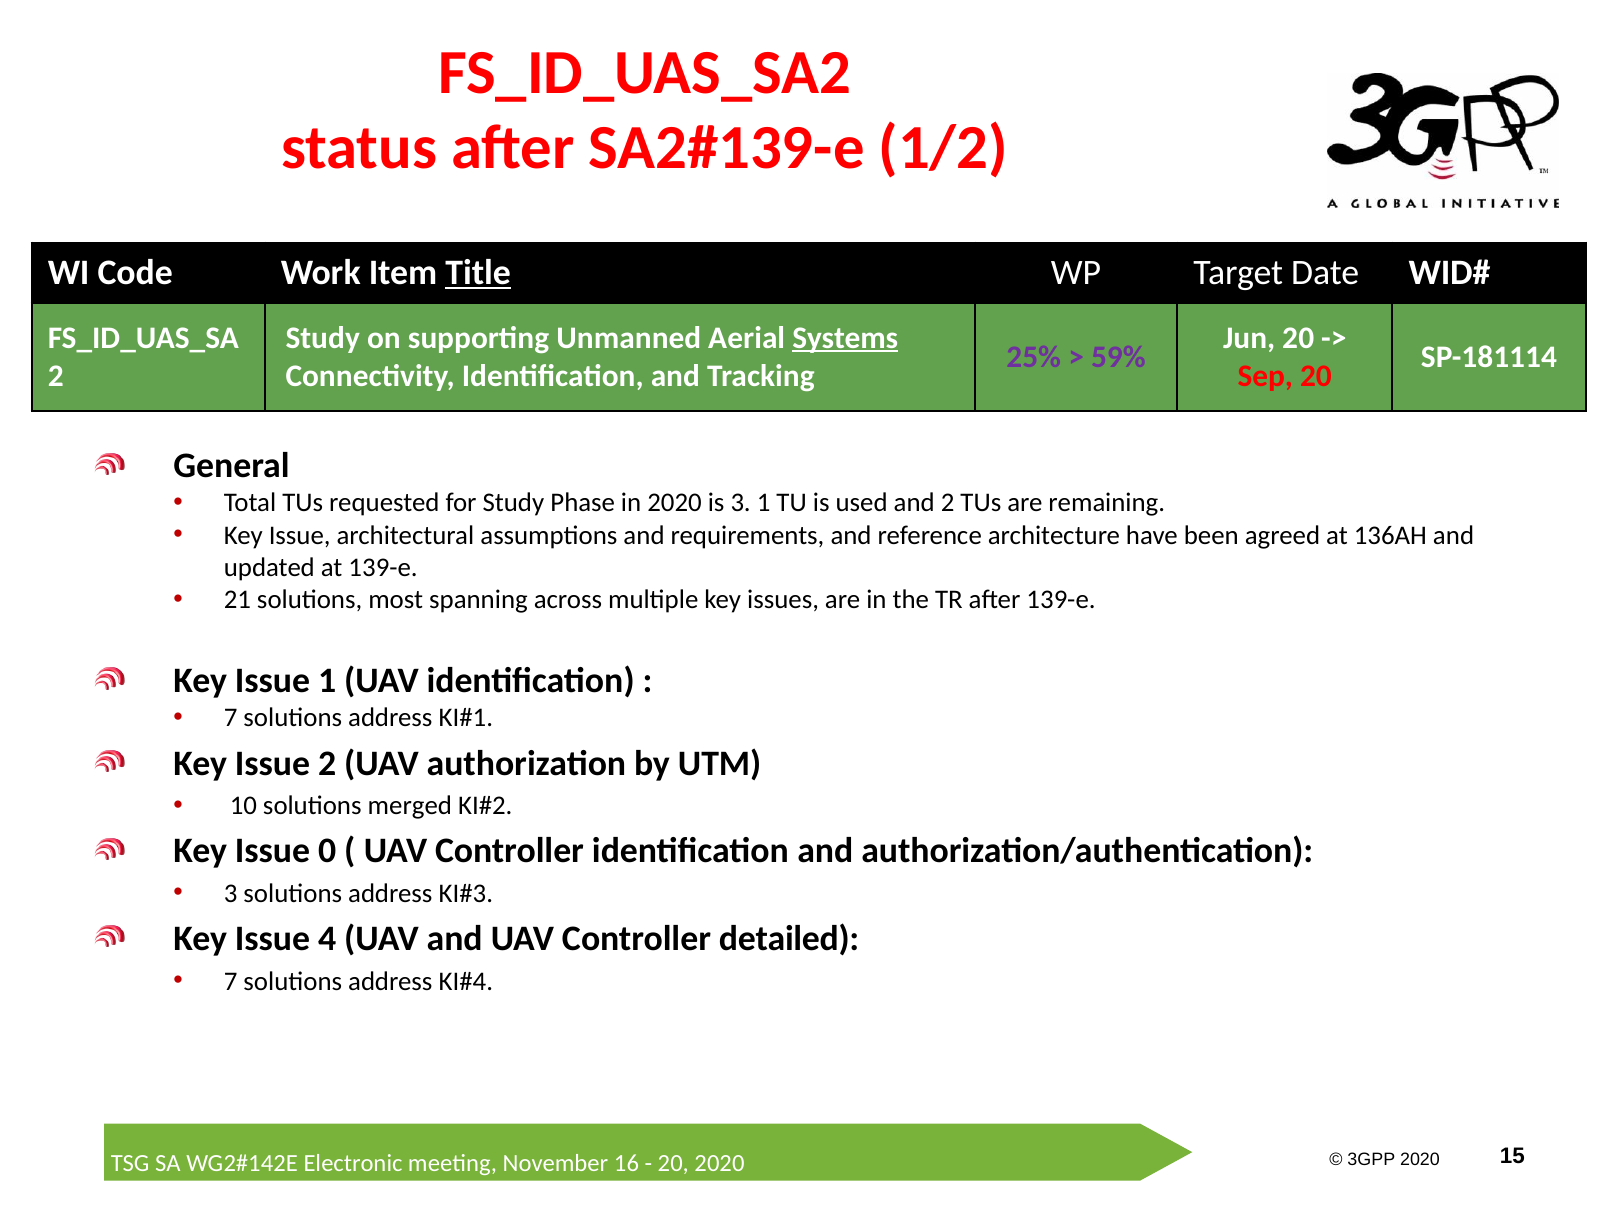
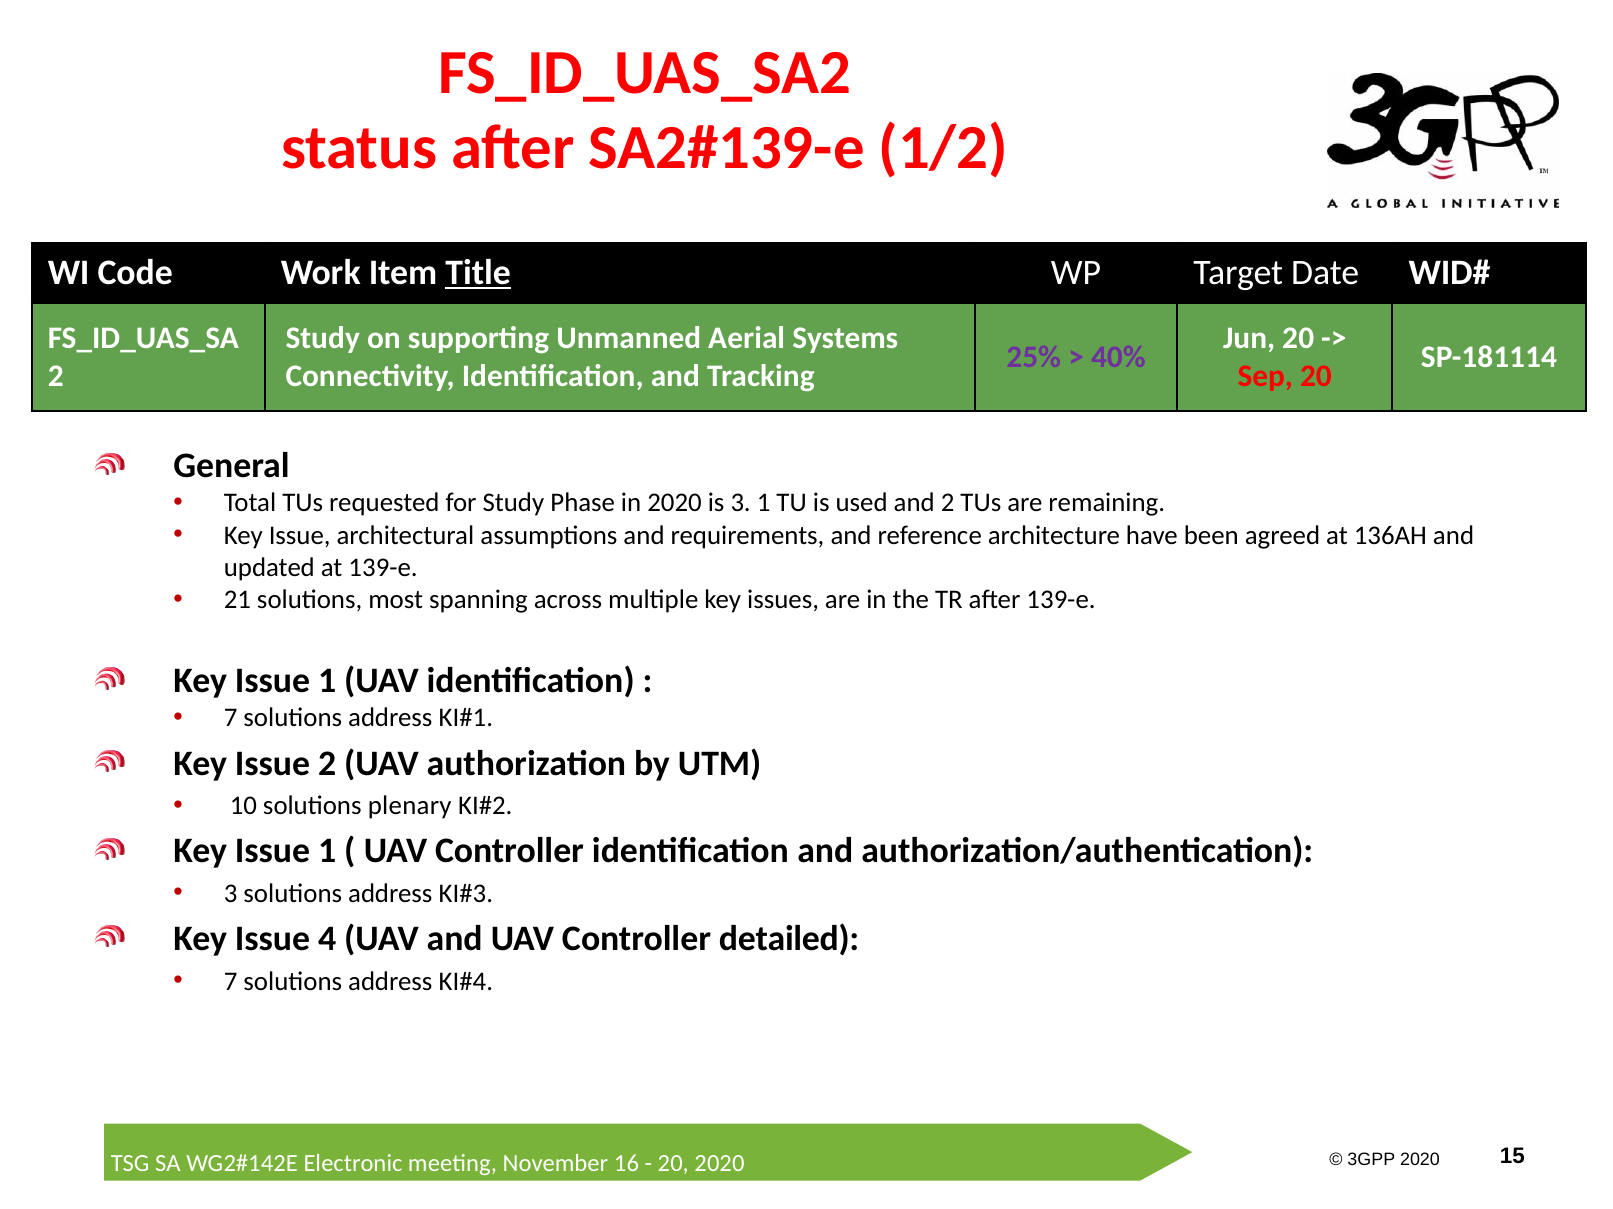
Systems underline: present -> none (845, 338)
59%: 59% -> 40% (1118, 357)
merged: merged -> plenary (410, 806)
0: 0 -> 1 (327, 852)
